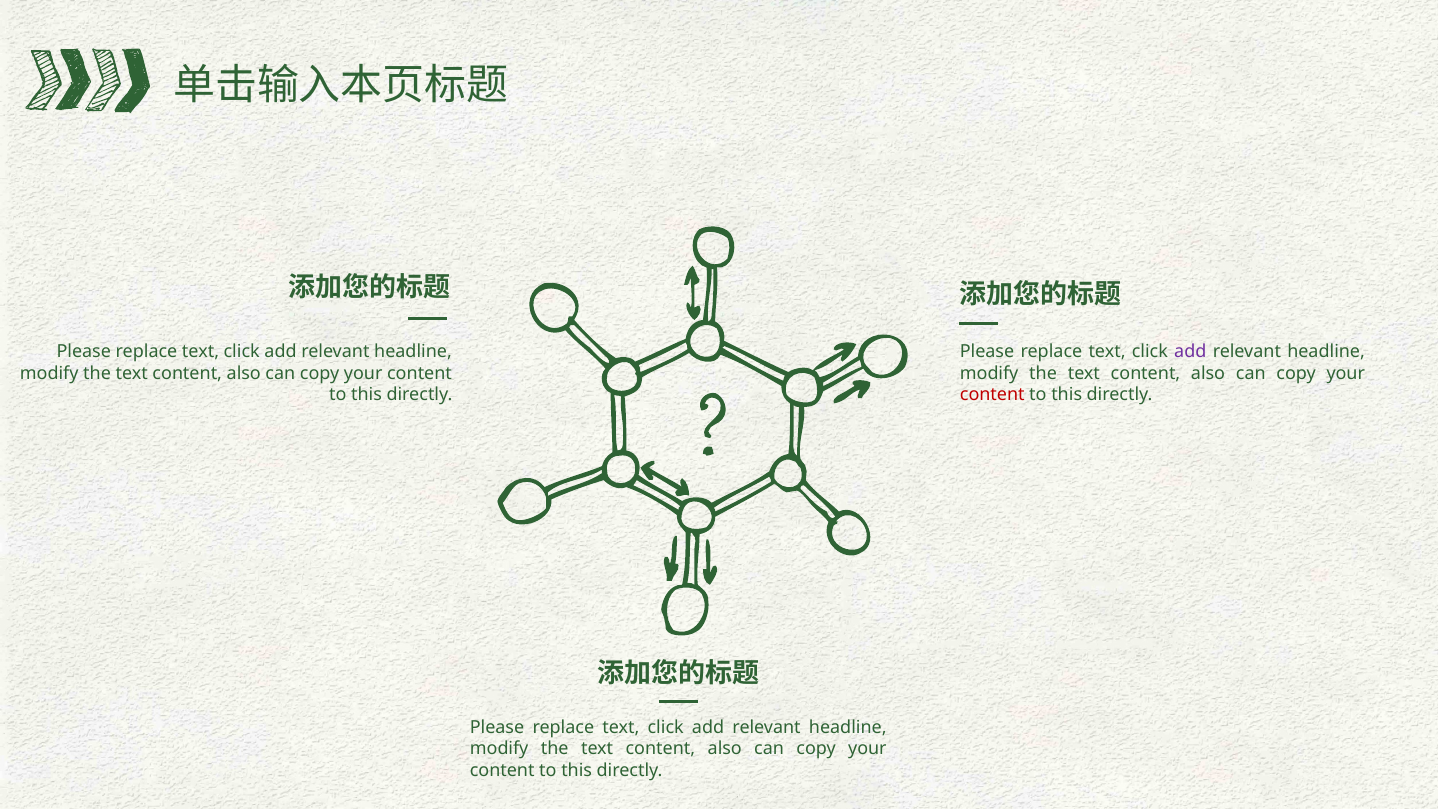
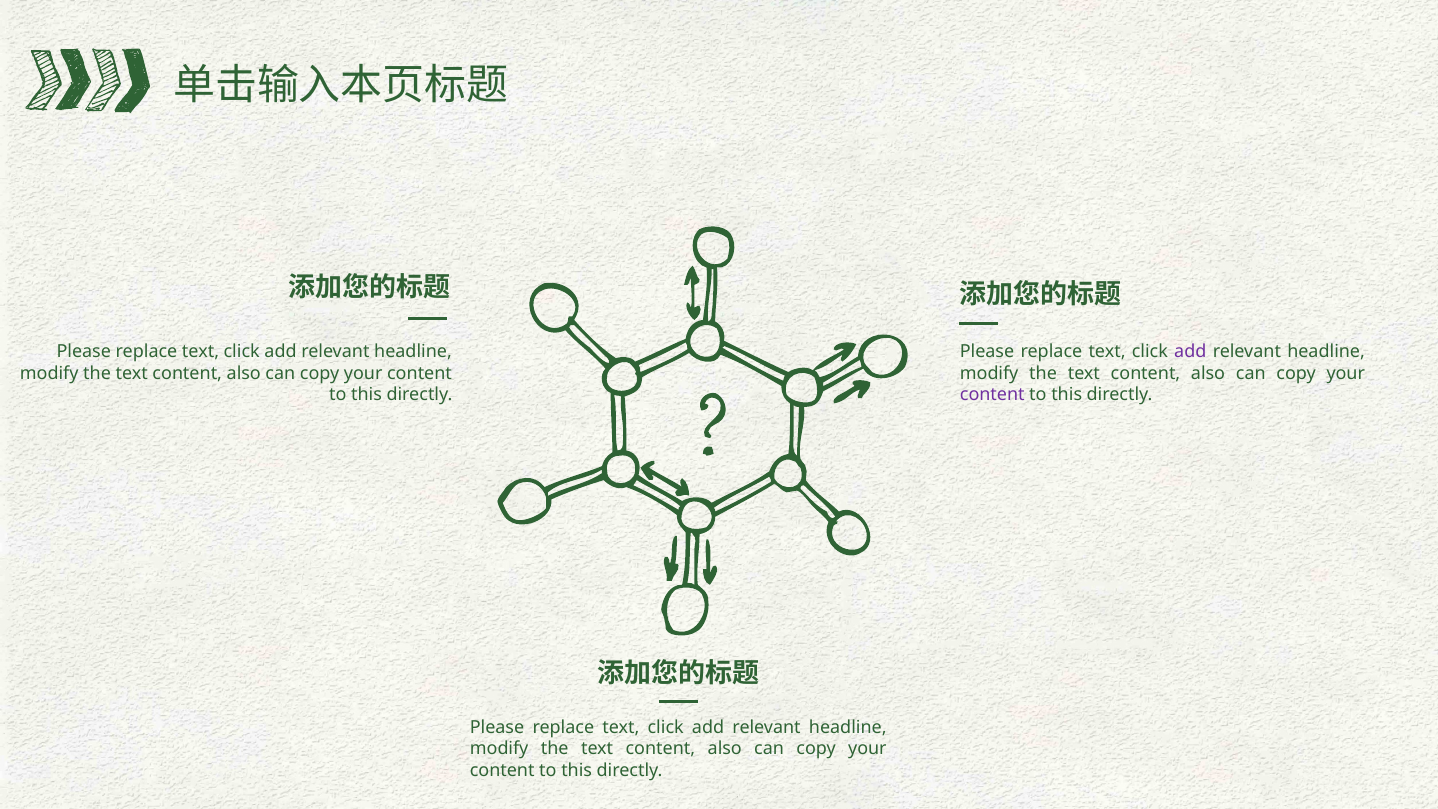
content colour: red -> purple (992, 395)
